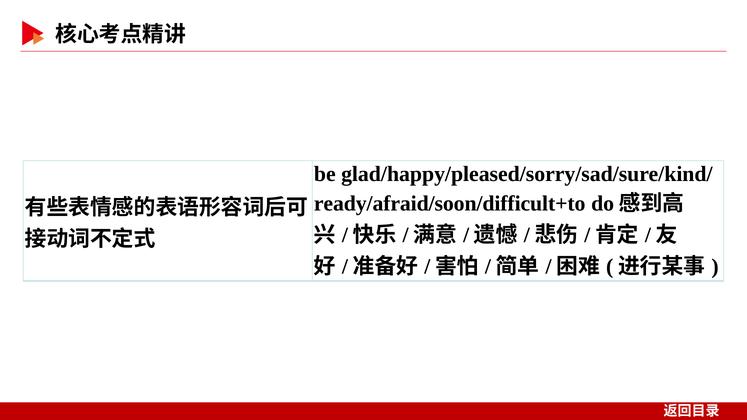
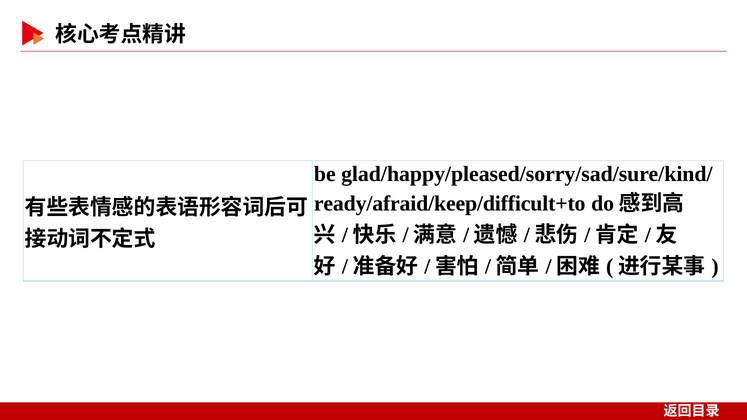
ready/afraid/soon/difficult+to: ready/afraid/soon/difficult+to -> ready/afraid/keep/difficult+to (450, 204)
